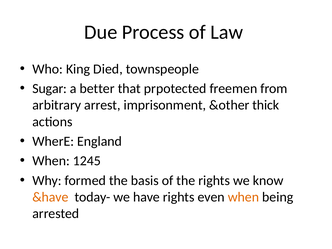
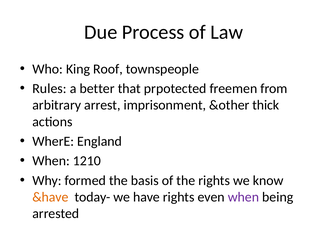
Died: Died -> Roof (108, 69)
Sugar: Sugar -> Rules (50, 89)
1245: 1245 -> 1210 (87, 161)
when colour: orange -> purple (243, 197)
